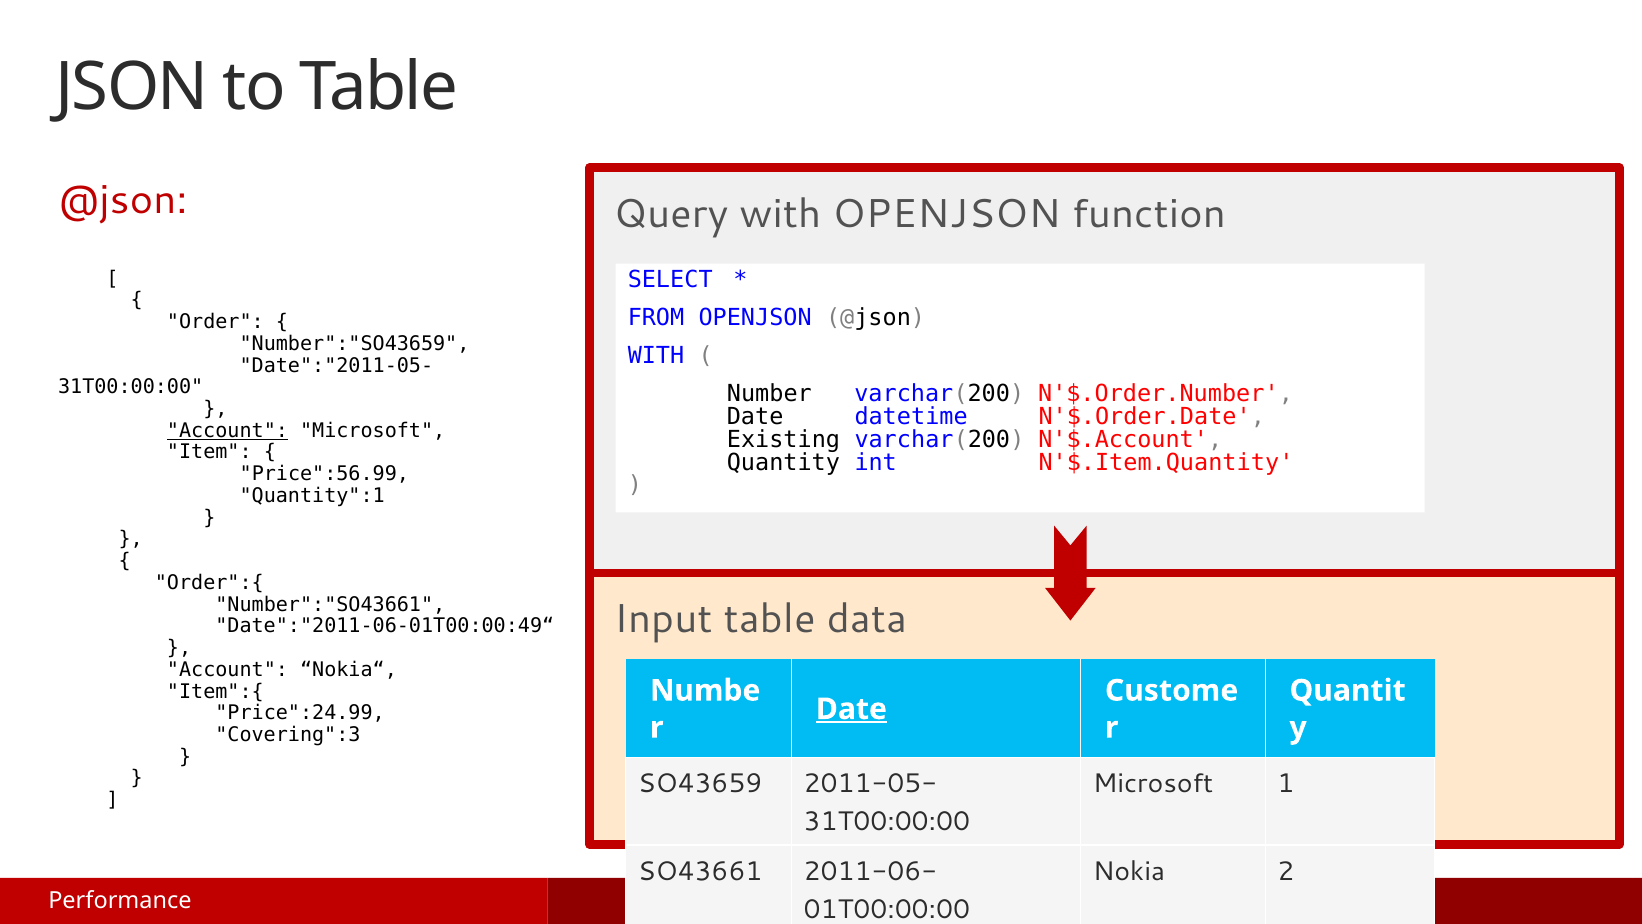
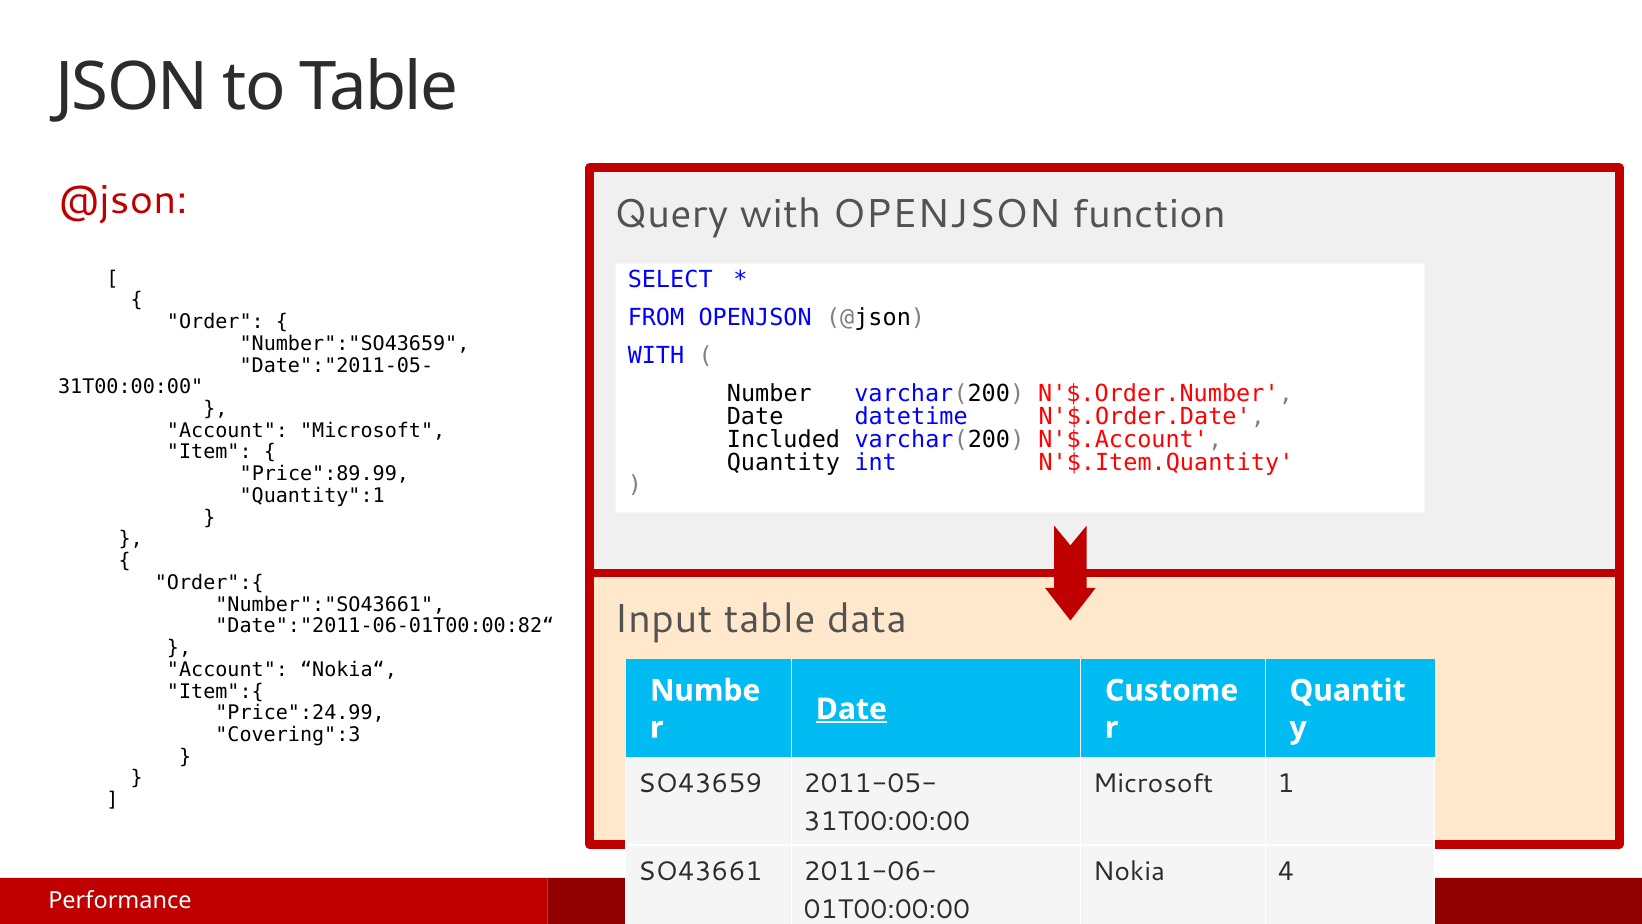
Account underline: present -> none (227, 430)
Existing: Existing -> Included (783, 439)
Price":56.99: Price":56.99 -> Price":89.99 (324, 474)
Date":"2011-06-01T00:00:49“: Date":"2011-06-01T00:00:49“ -> Date":"2011-06-01T00:00:82“ (385, 626)
2: 2 -> 4 (1286, 871)
